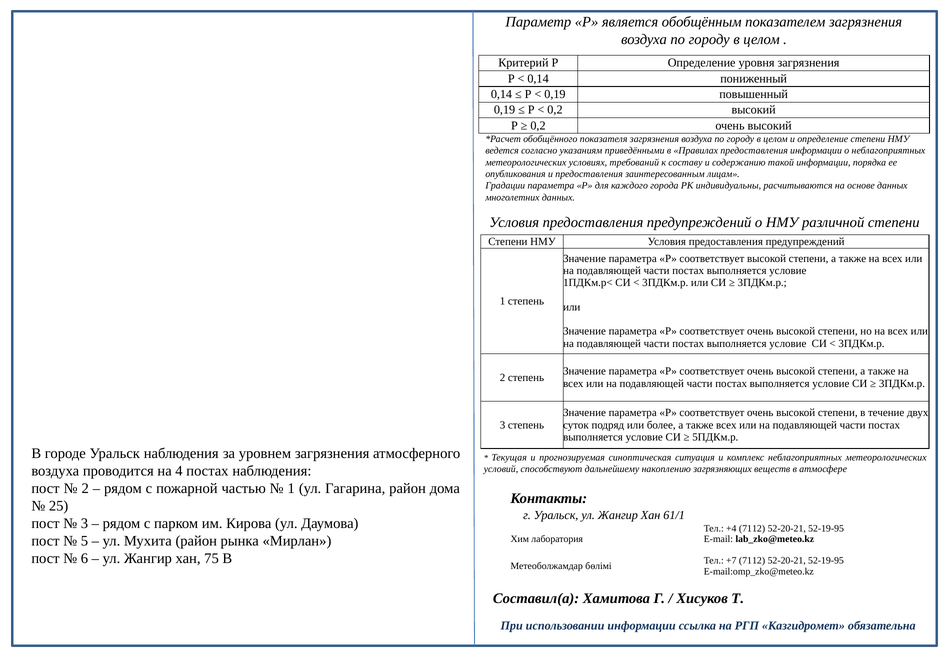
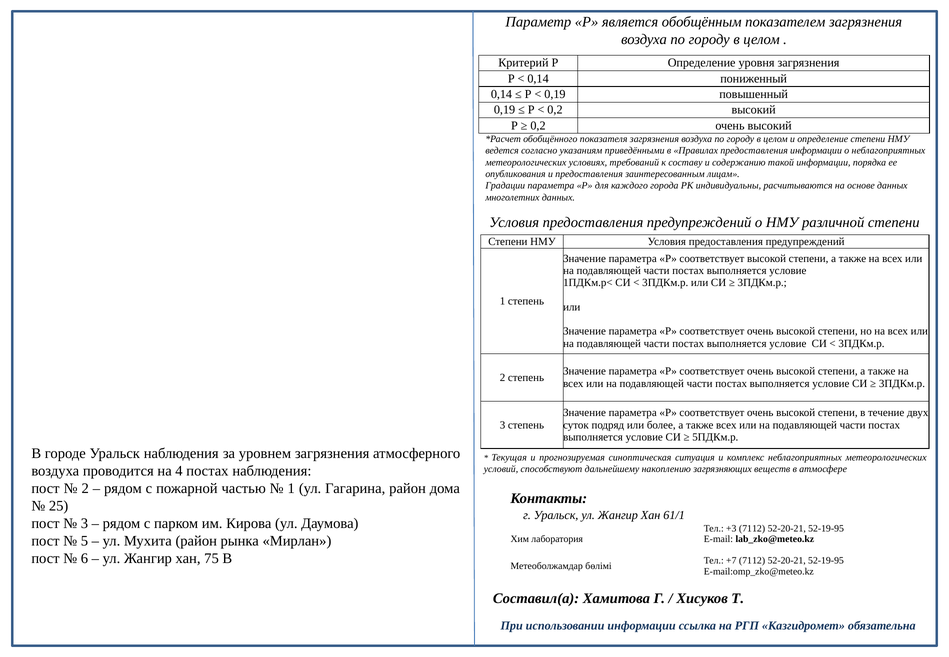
+4: +4 -> +3 (731, 528)
